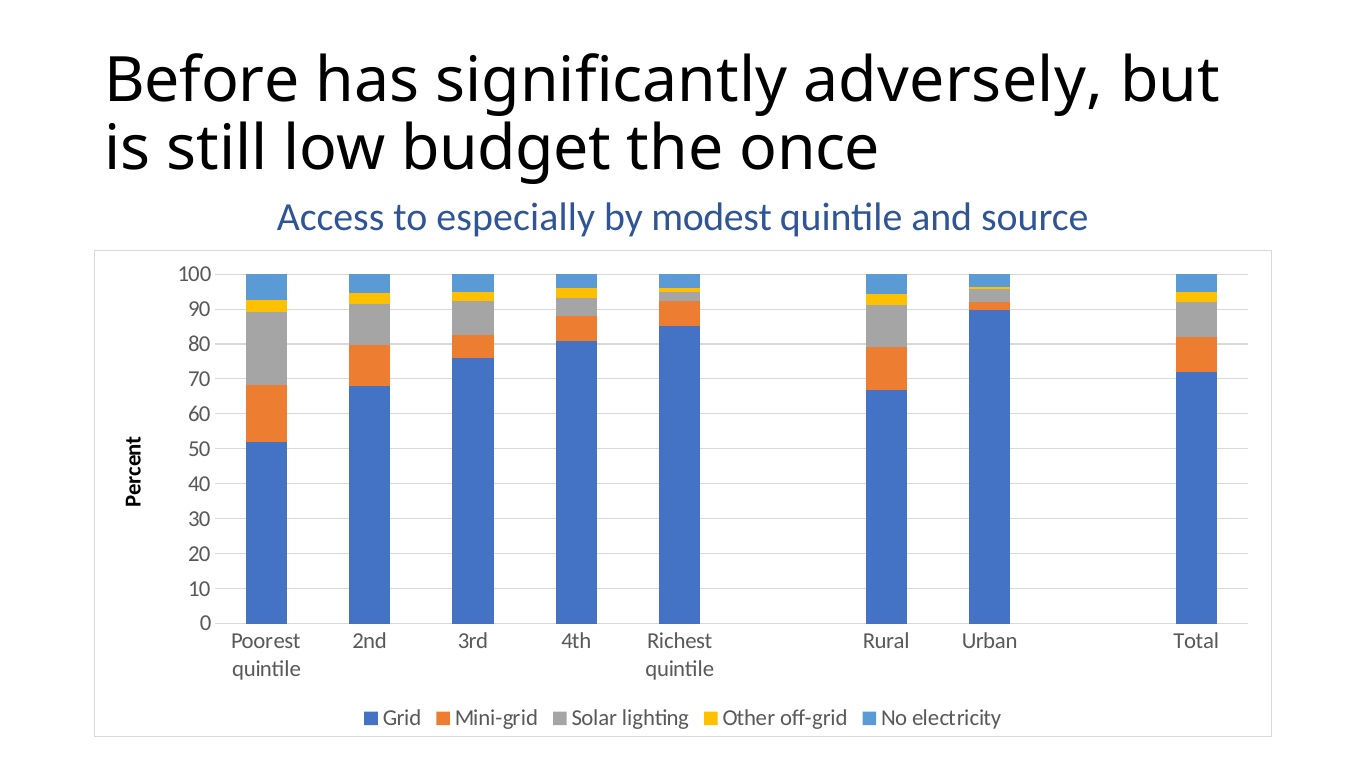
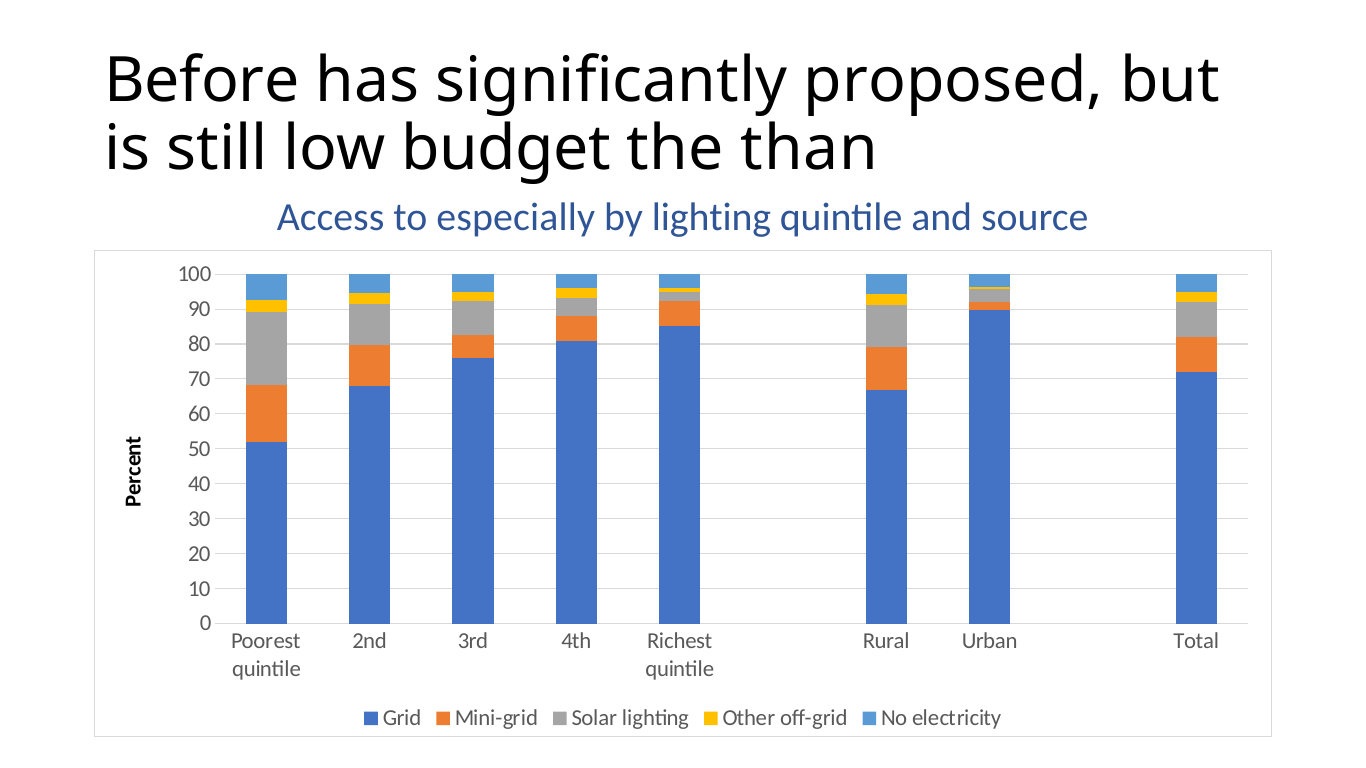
adversely: adversely -> proposed (954, 81)
once: once -> than (809, 149)
by modest: modest -> lighting (712, 217)
